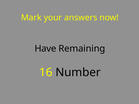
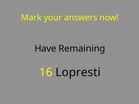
Number: Number -> Lopresti (78, 72)
